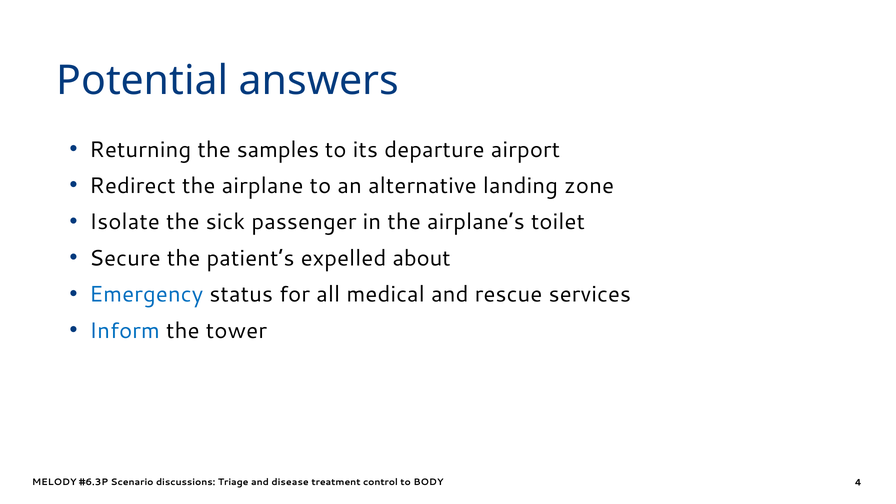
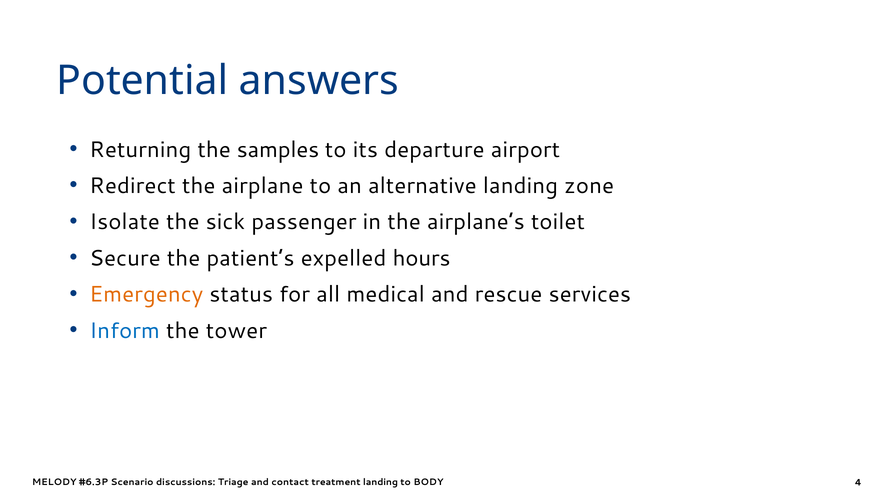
about: about -> hours (422, 258)
Emergency colour: blue -> orange (146, 294)
disease: disease -> contact (290, 482)
treatment control: control -> landing (380, 482)
